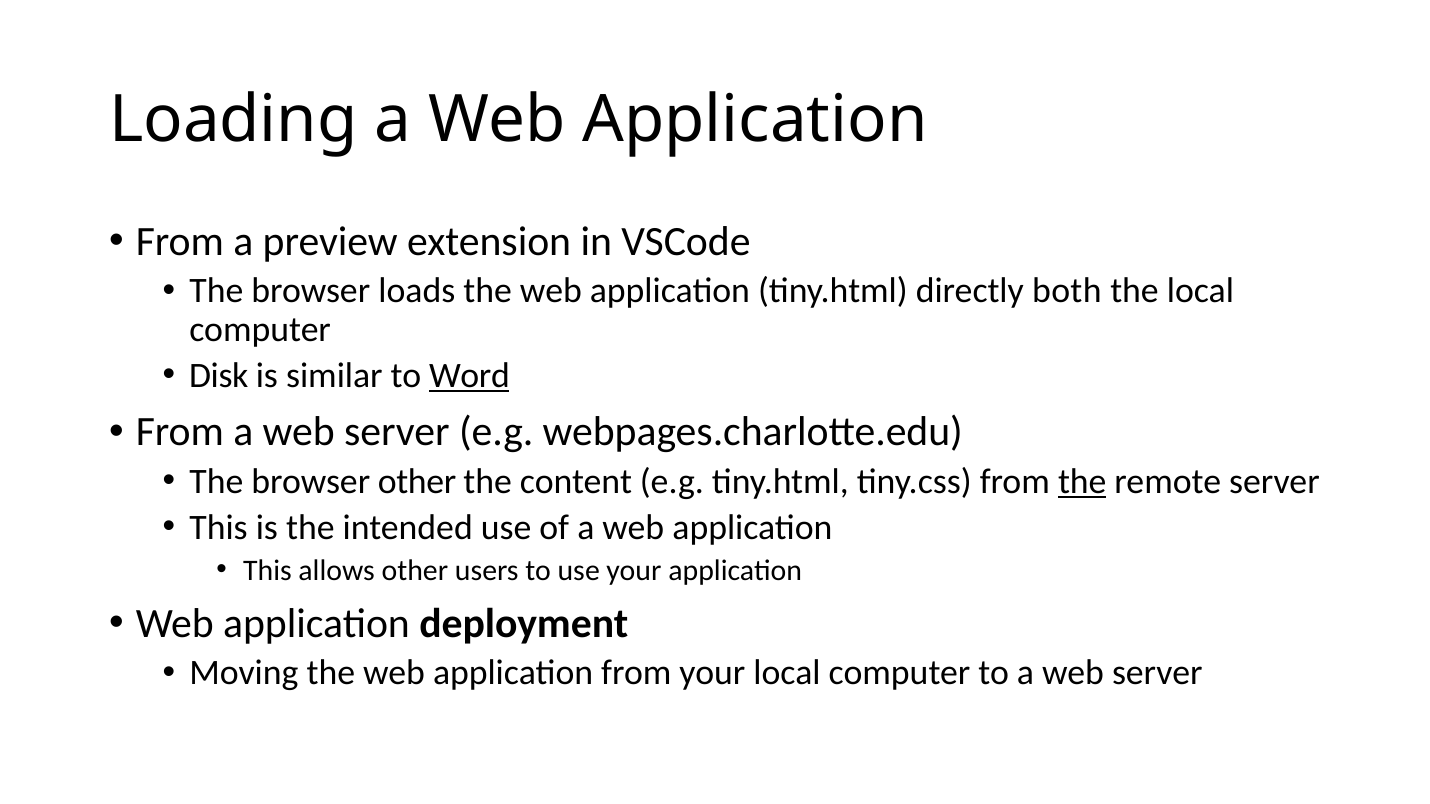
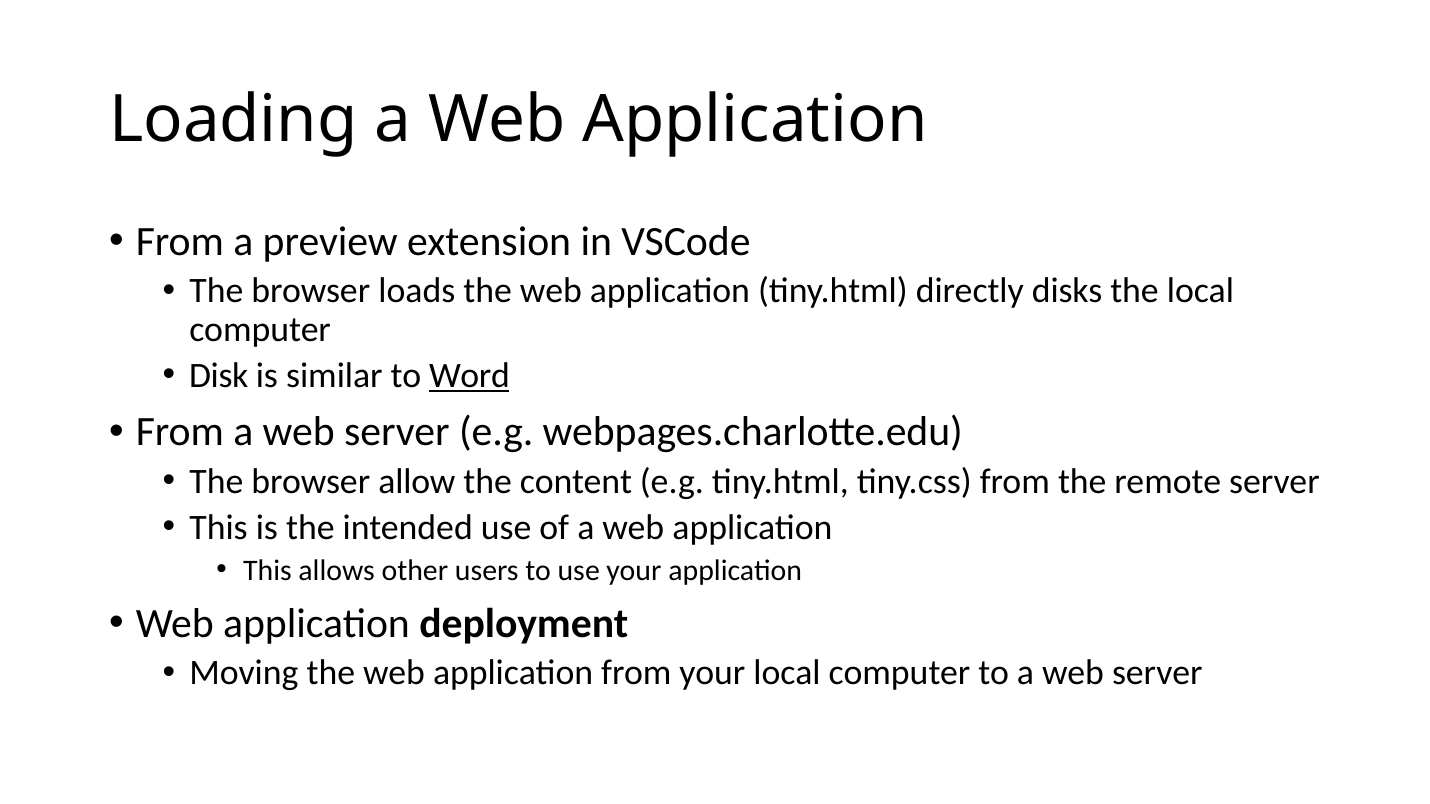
both: both -> disks (1067, 291)
browser other: other -> allow (417, 482)
the underline: present -> none (1082, 482)
